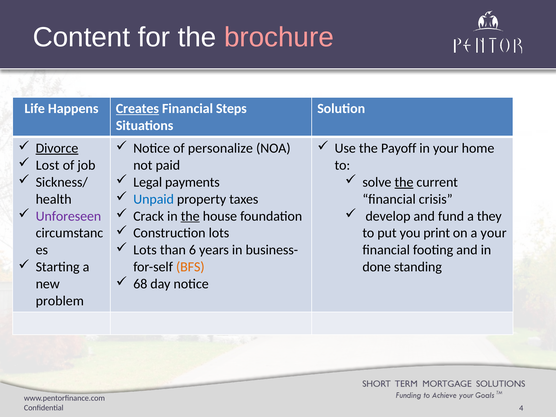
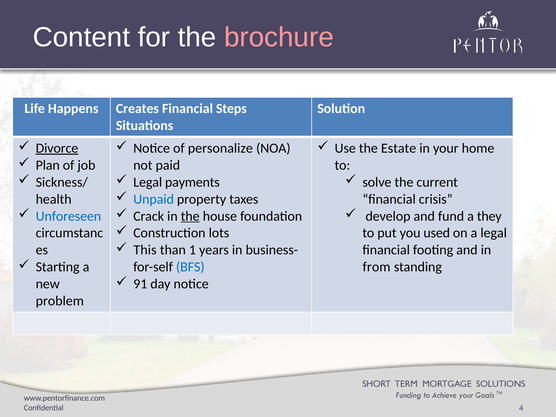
Creates underline: present -> none (137, 109)
Payoff: Payoff -> Estate (399, 148)
Lost: Lost -> Plan (48, 165)
the underline: present -> none (404, 182)
Unforeseen colour: purple -> blue (68, 216)
print: print -> used (437, 233)
a your: your -> legal (494, 233)
Lots: Lots -> This (145, 250)
6: 6 -> 1 (192, 250)
BFS colour: orange -> blue (190, 267)
done: done -> from (377, 267)
68: 68 -> 91 (140, 284)
